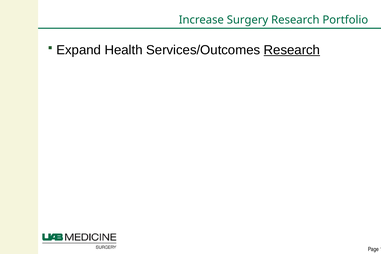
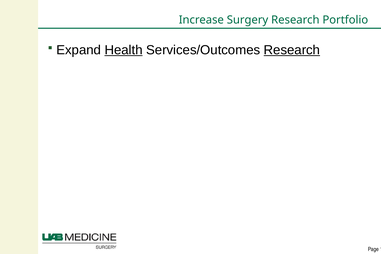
Health underline: none -> present (124, 50)
